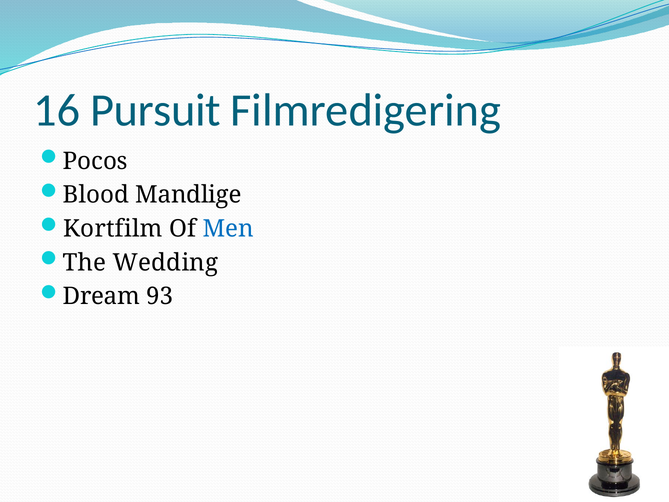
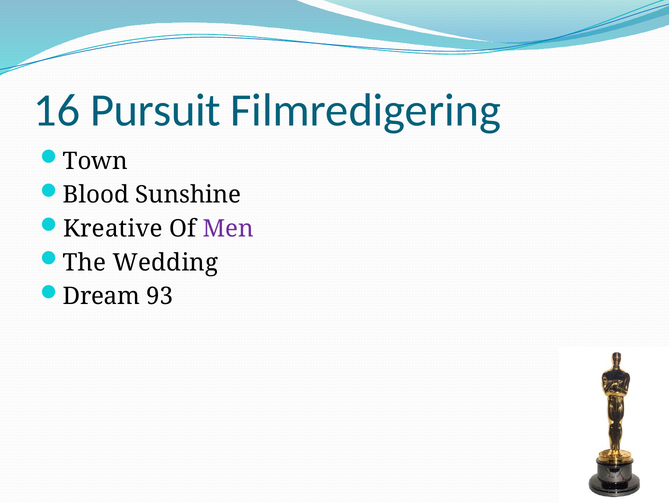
Pocos: Pocos -> Town (95, 161)
Mandlige: Mandlige -> Sunshine (188, 195)
Kortfilm: Kortfilm -> Kreative (113, 229)
Men colour: blue -> purple (228, 229)
